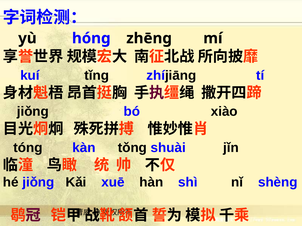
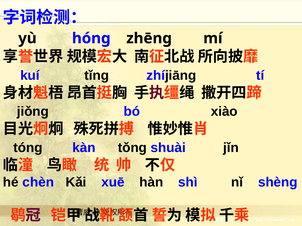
hé jiǒng: jiǒng -> chèn (38, 183)
